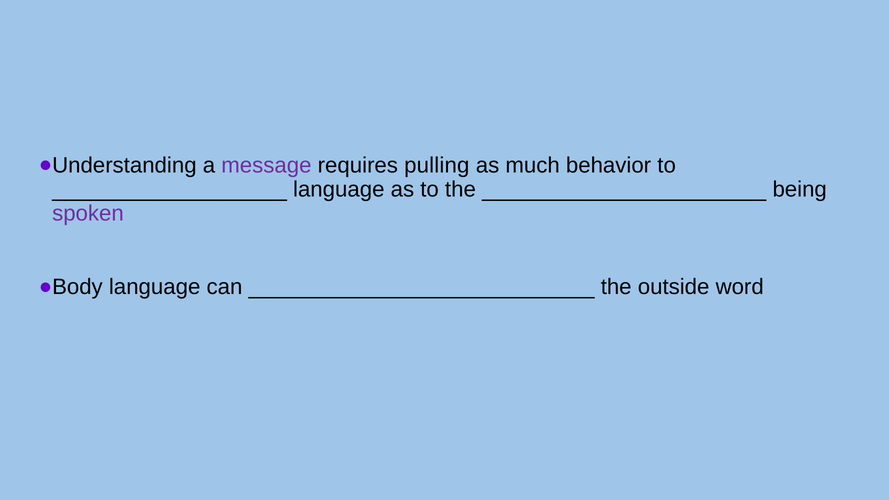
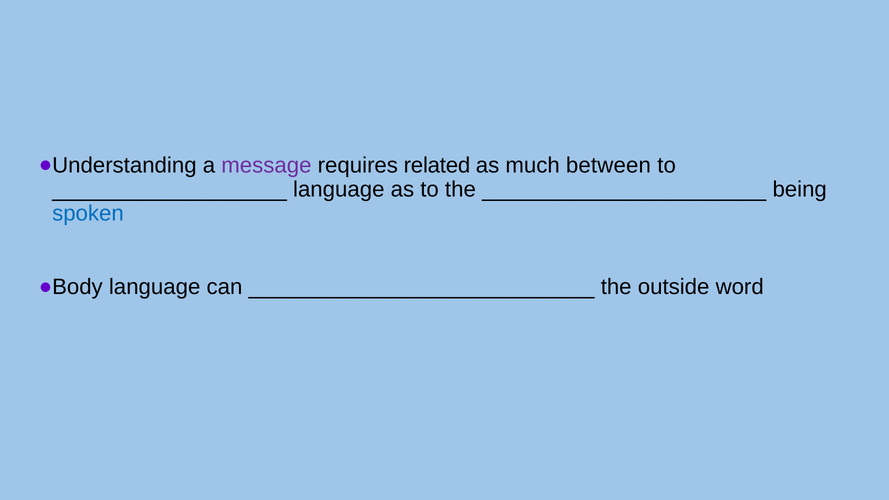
pulling: pulling -> related (437, 165)
behavior: behavior -> between (608, 165)
spoken colour: purple -> blue (88, 213)
